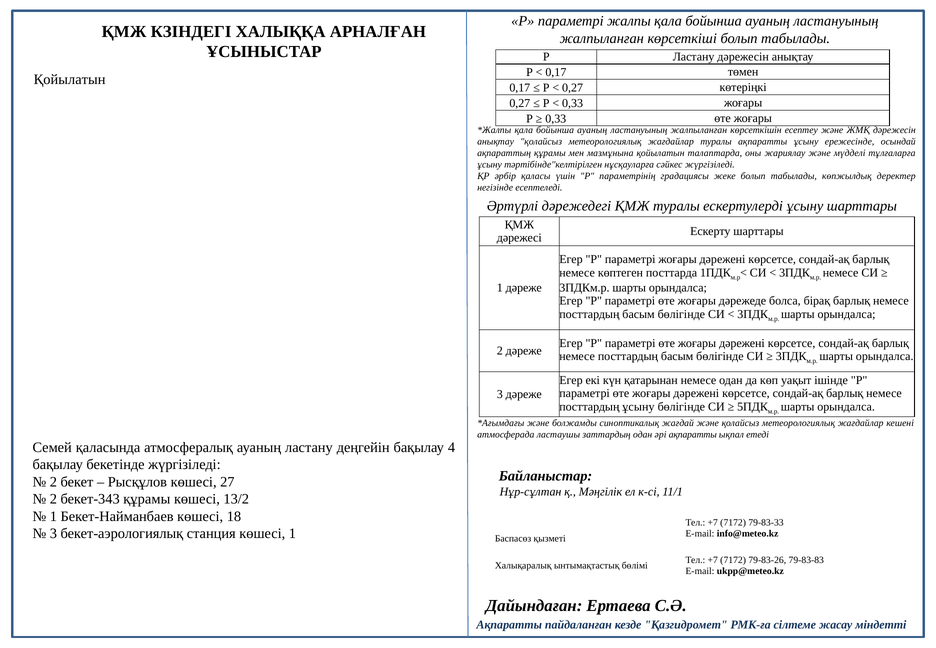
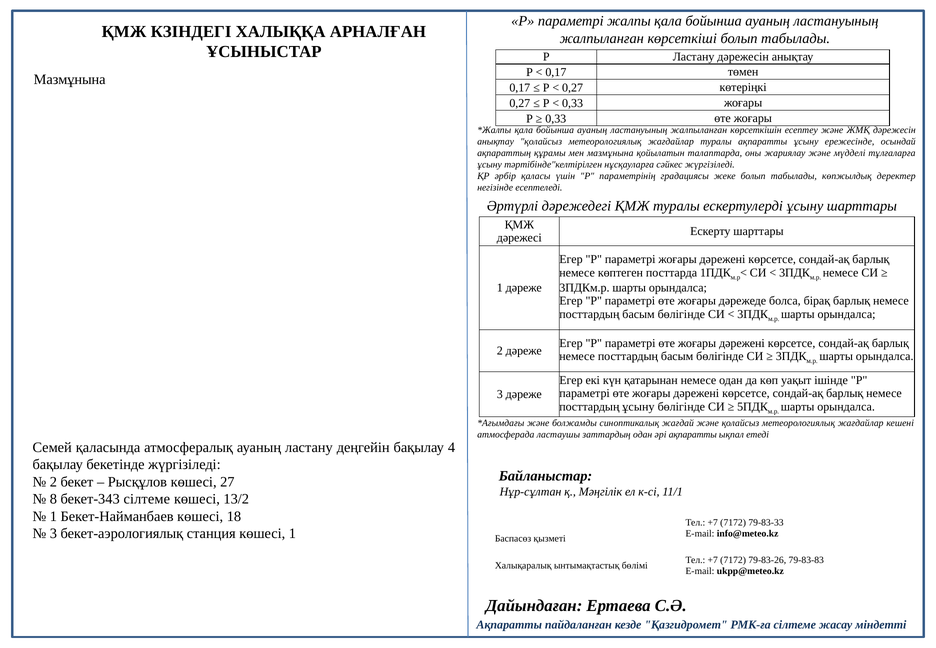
Қойылатын: Қойылатын -> Мазмұнына (70, 80)
2: 2 -> 8 (53, 499)
бекет-343 құрамы: құрамы -> сілтеме (147, 499)
